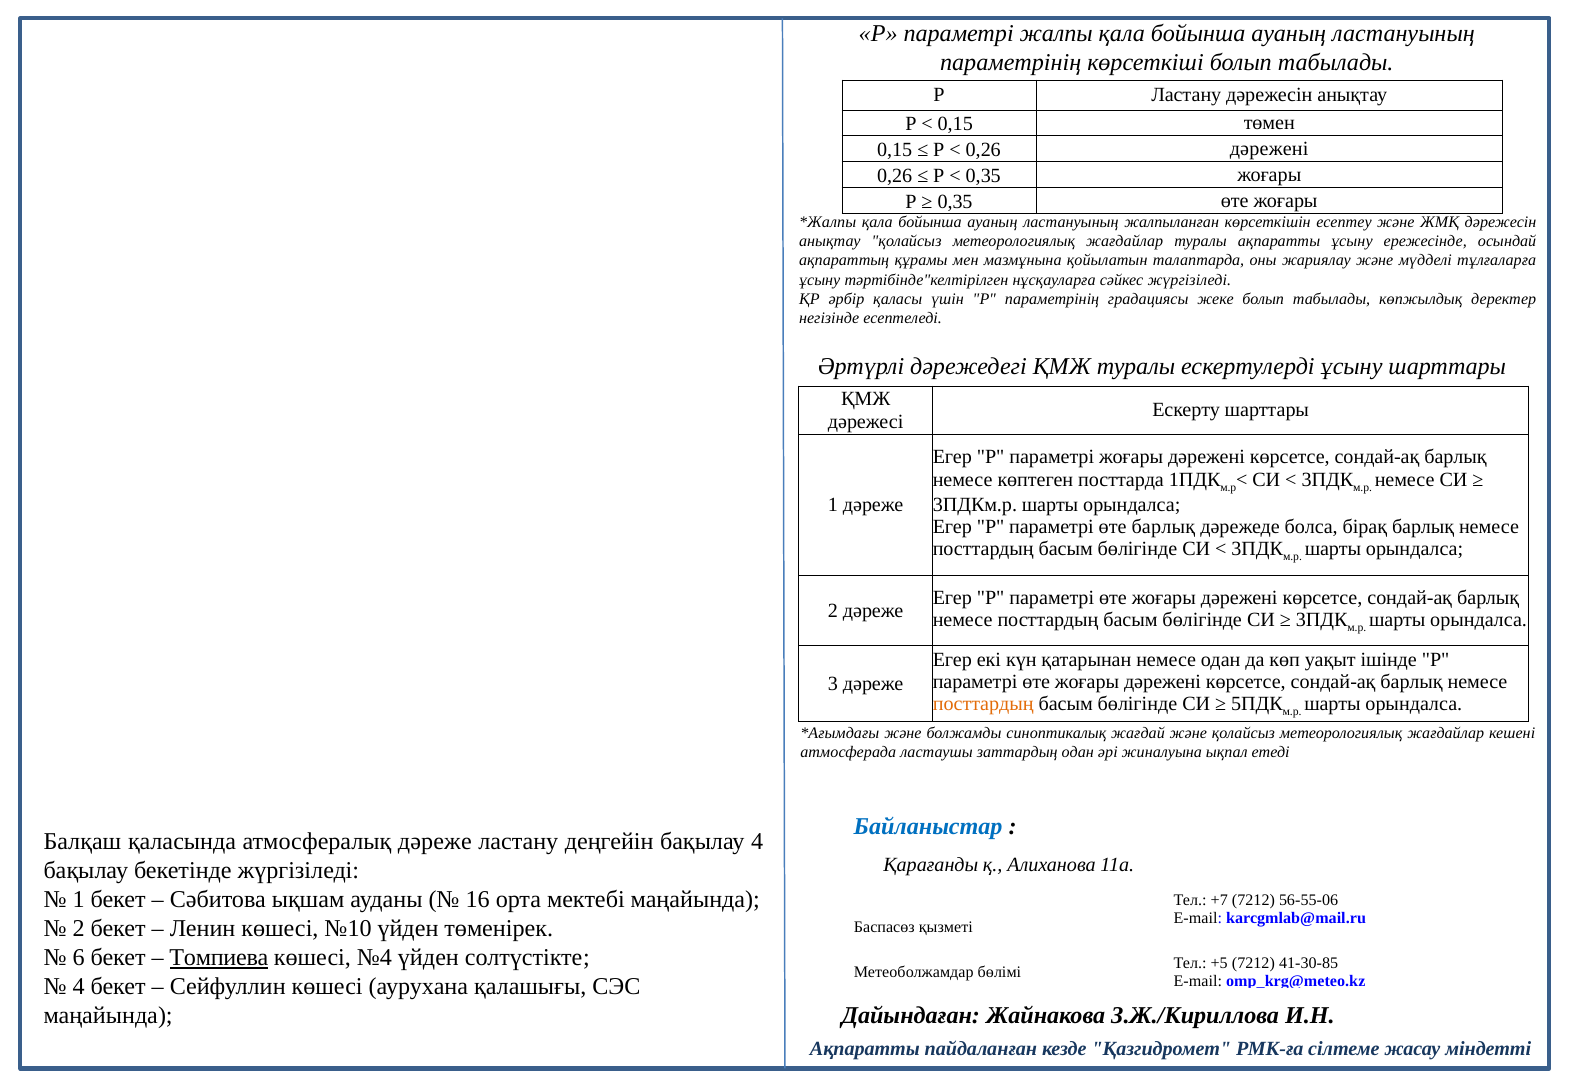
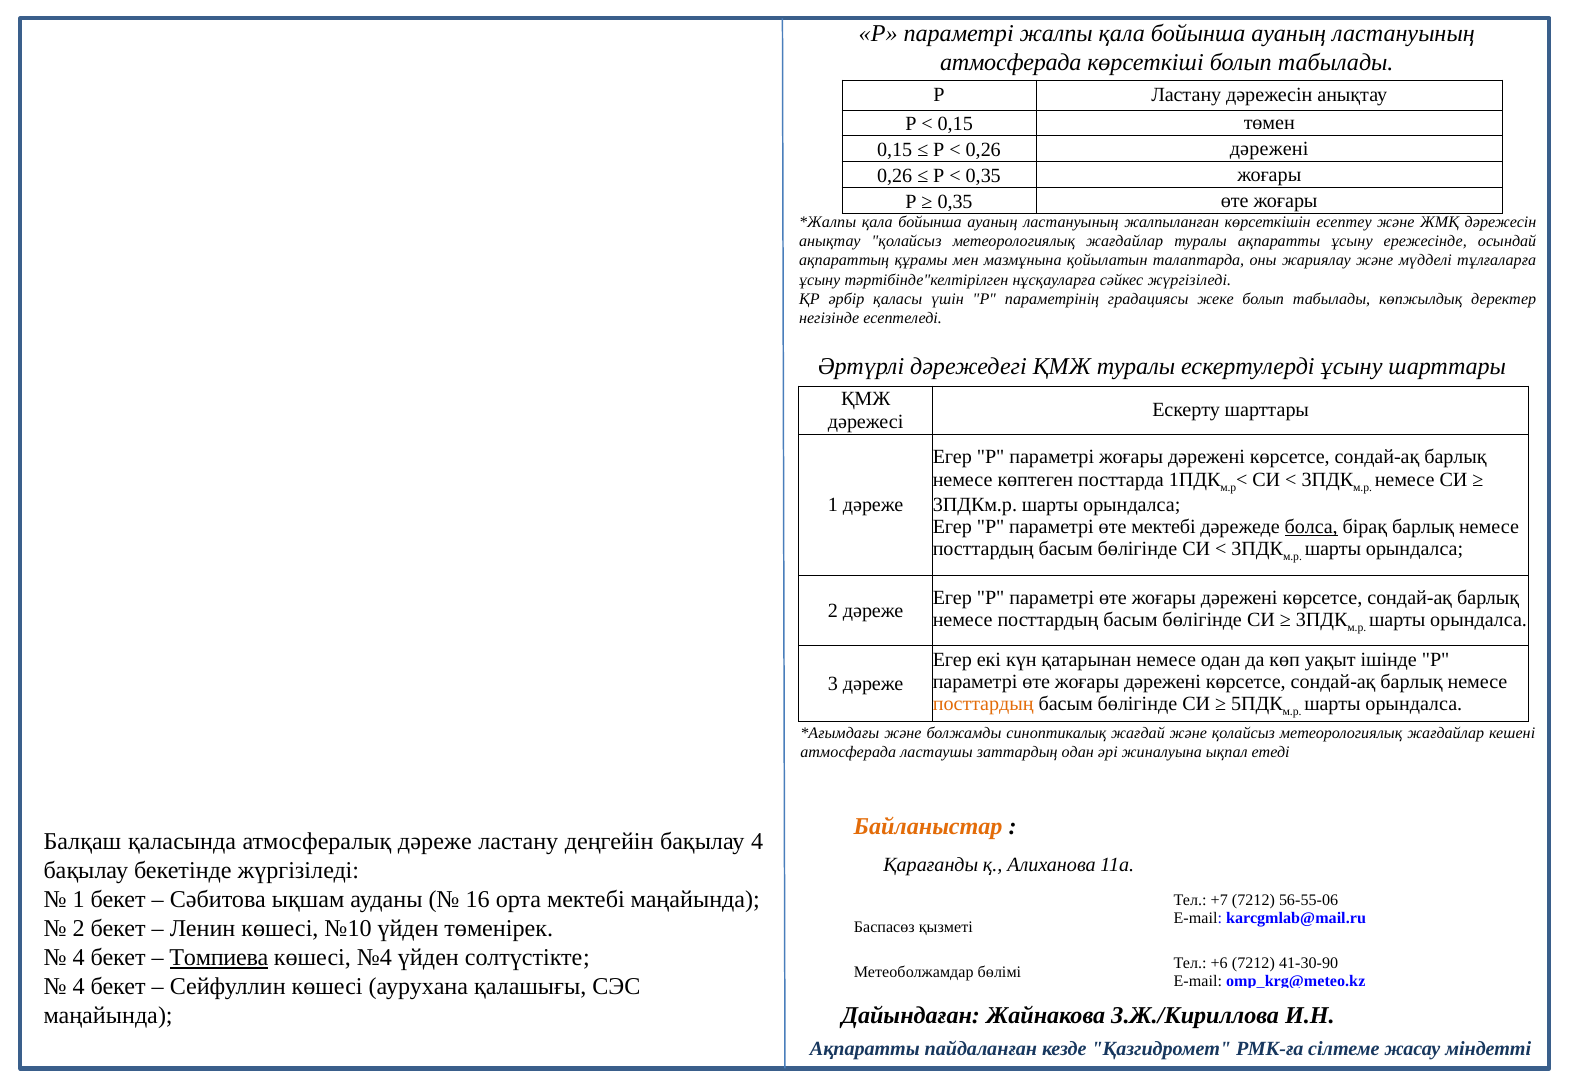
параметрінің: параметрінің -> атмосферада (1011, 62)
өте барлық: барлық -> мектебі (1163, 527)
болса underline: none -> present (1311, 527)
Байланыстар colour: blue -> orange (928, 826)
6: 6 -> 4 (79, 957)
+5: +5 -> +6 (1219, 963)
41-30-85: 41-30-85 -> 41-30-90 (1309, 963)
